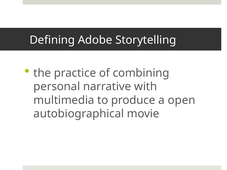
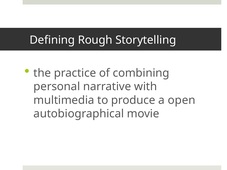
Adobe: Adobe -> Rough (95, 40)
